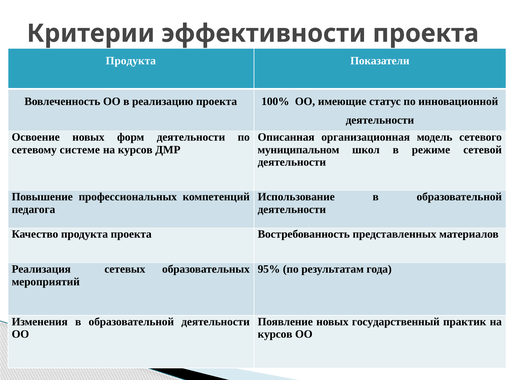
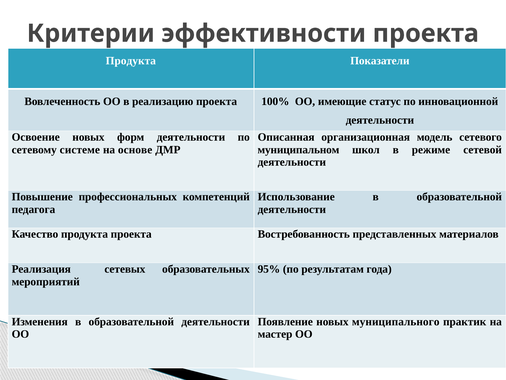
курсов: курсов -> основе (135, 149)
государственный: государственный -> муниципального (396, 321)
курсов: курсов -> мастер (275, 334)
